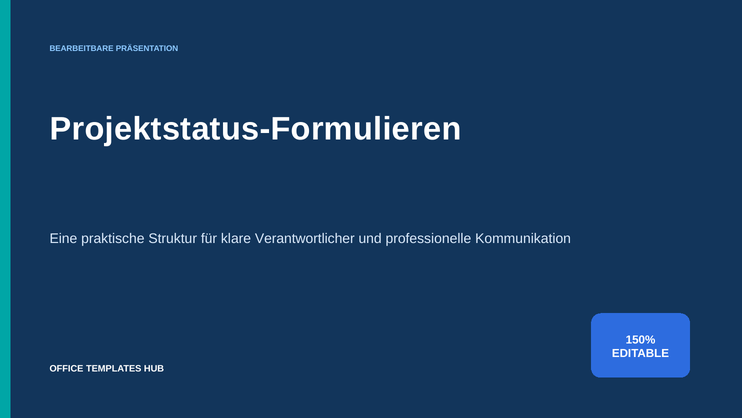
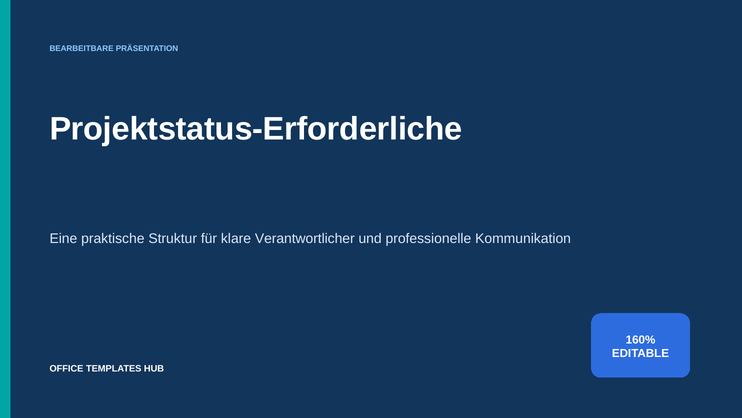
Projektstatus-Formulieren: Projektstatus-Formulieren -> Projektstatus-Erforderliche (256, 129)
150%: 150% -> 160% (641, 339)
